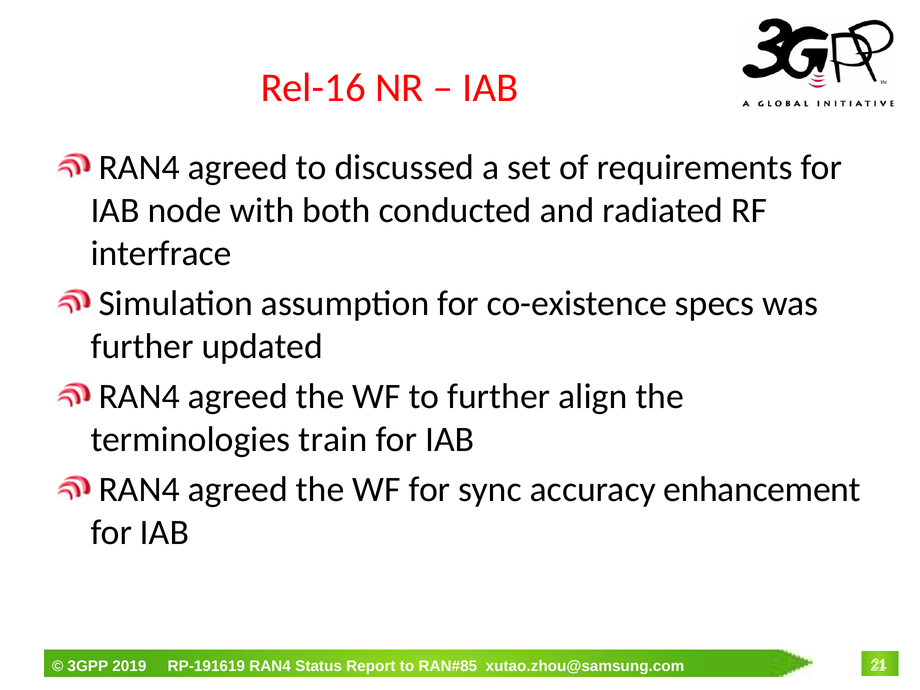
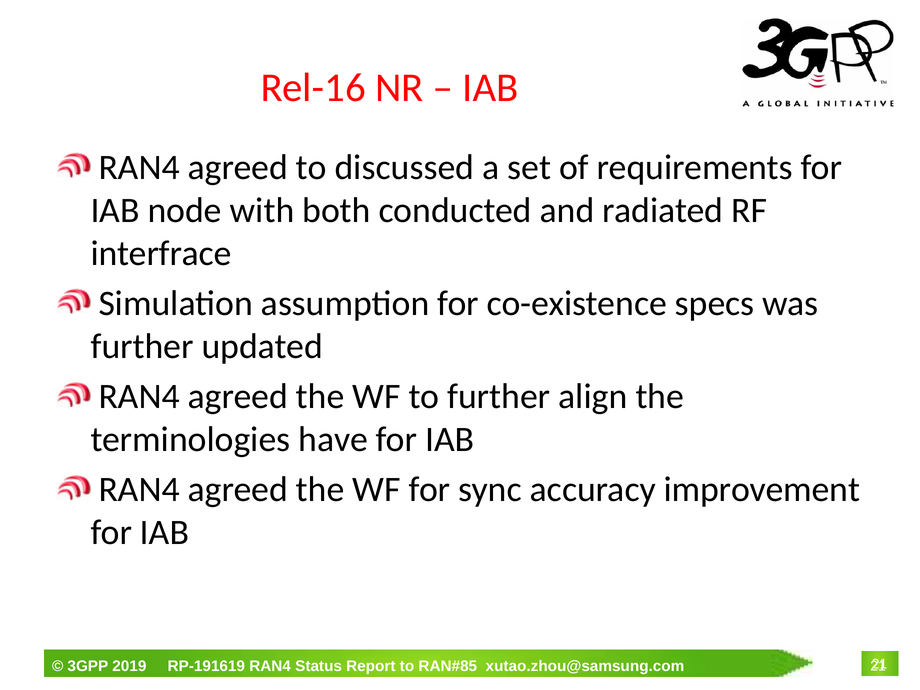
train: train -> have (333, 440)
enhancement: enhancement -> improvement (762, 490)
